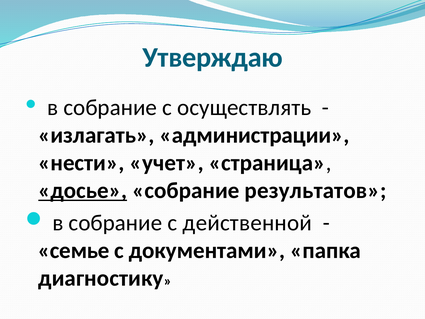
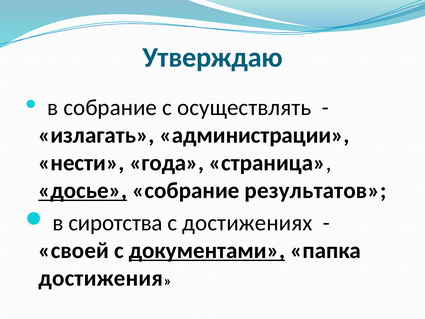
учет: учет -> года (167, 163)
собрание: собрание -> сиротства (116, 223)
действенной: действенной -> достижениях (247, 223)
семье: семье -> своей (74, 250)
документами underline: none -> present (207, 250)
диагностику: диагностику -> достижения (101, 278)
